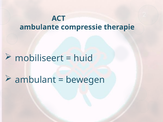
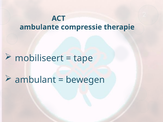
huid: huid -> tape (83, 58)
